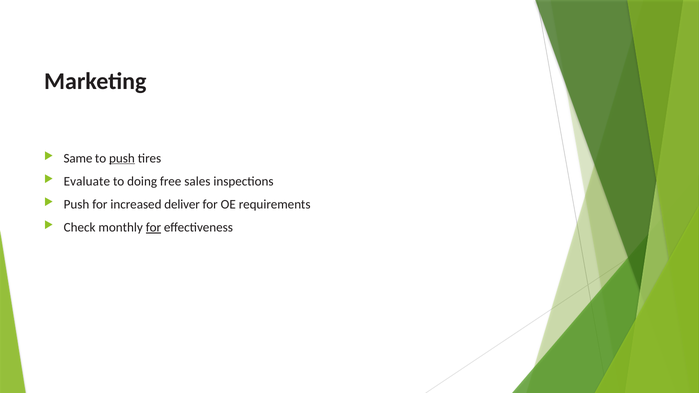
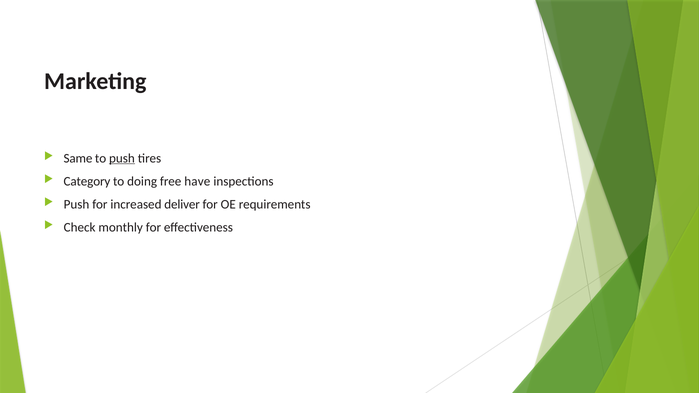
Evaluate: Evaluate -> Category (87, 181)
sales: sales -> have (197, 181)
for underline: present -> none (153, 227)
